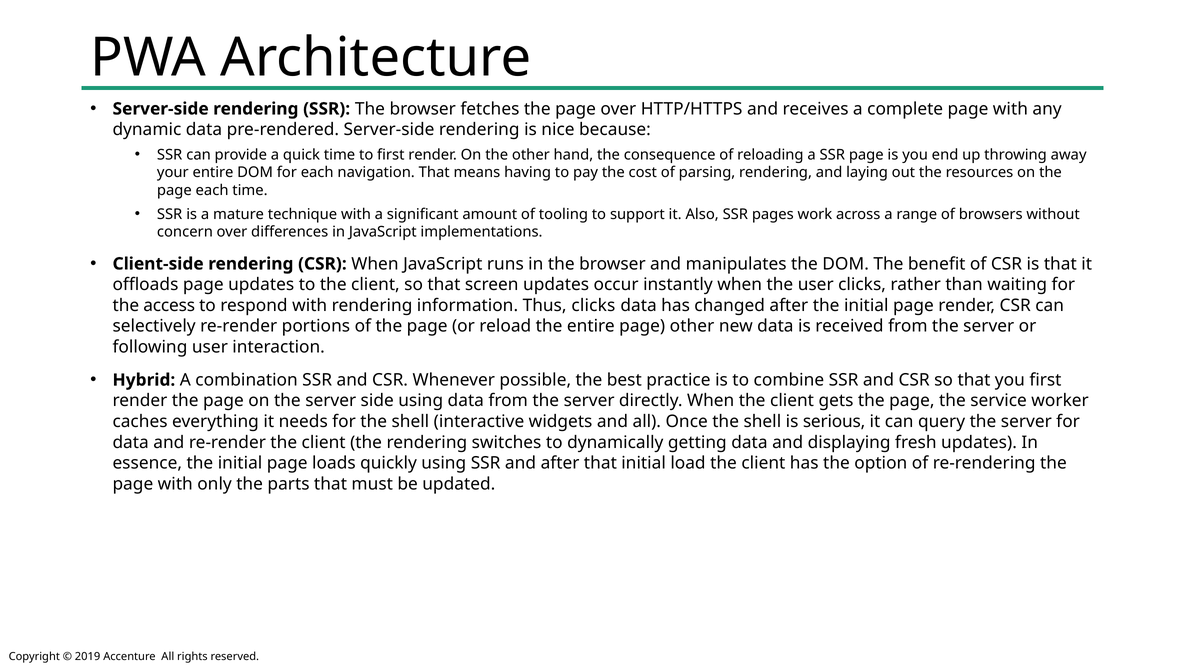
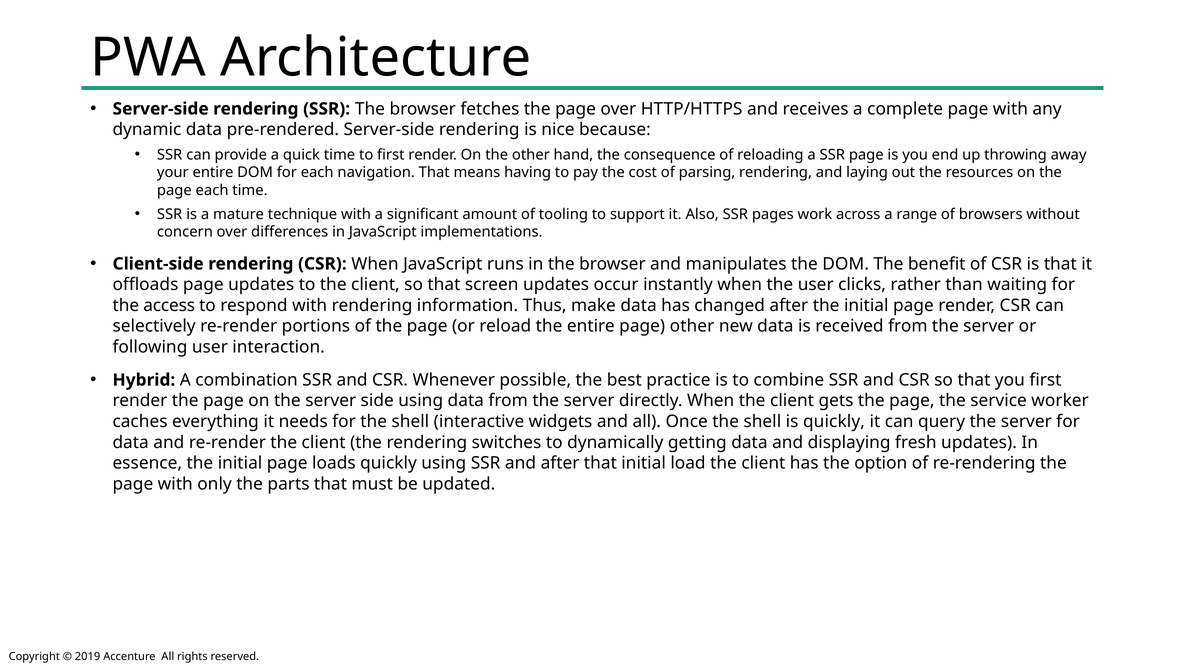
Thus clicks: clicks -> make (593, 306)
is serious: serious -> quickly (834, 422)
